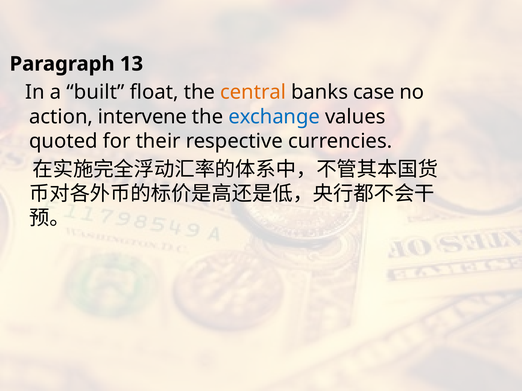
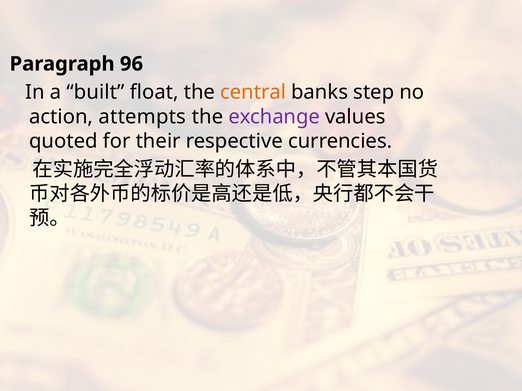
13: 13 -> 96 (131, 64)
case: case -> step (374, 92)
intervene: intervene -> attempts (142, 117)
exchange colour: blue -> purple (274, 117)
